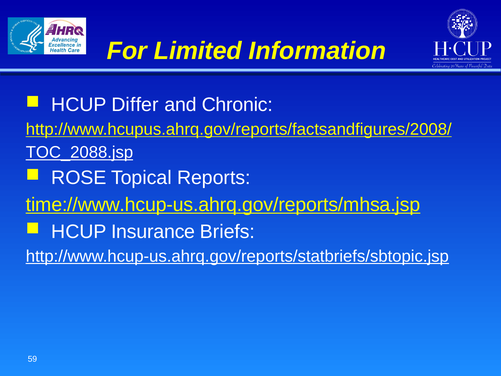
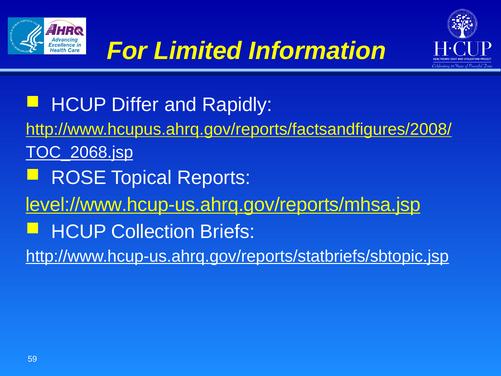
Chronic: Chronic -> Rapidly (237, 105)
TOC_2088.jsp: TOC_2088.jsp -> TOC_2068.jsp (79, 152)
time://www.hcup-us.ahrq.gov/reports/mhsa.jsp: time://www.hcup-us.ahrq.gov/reports/mhsa.jsp -> level://www.hcup-us.ahrq.gov/reports/mhsa.jsp (223, 205)
Insurance: Insurance -> Collection (153, 231)
